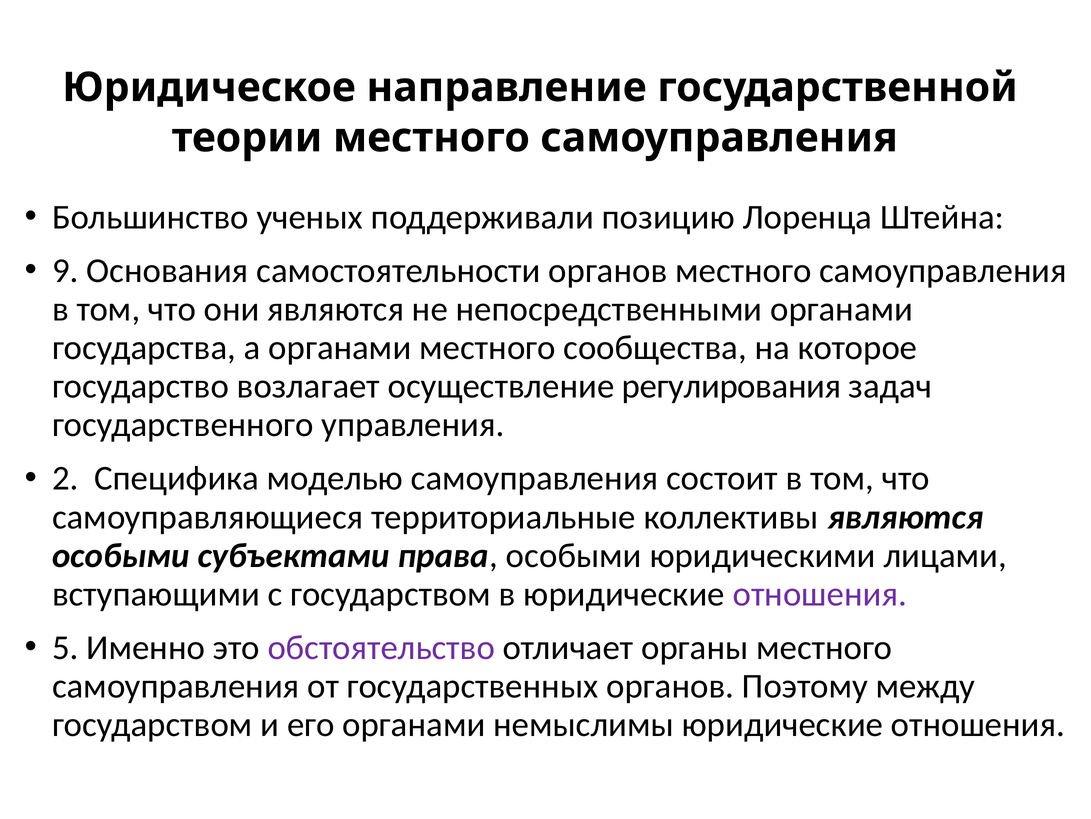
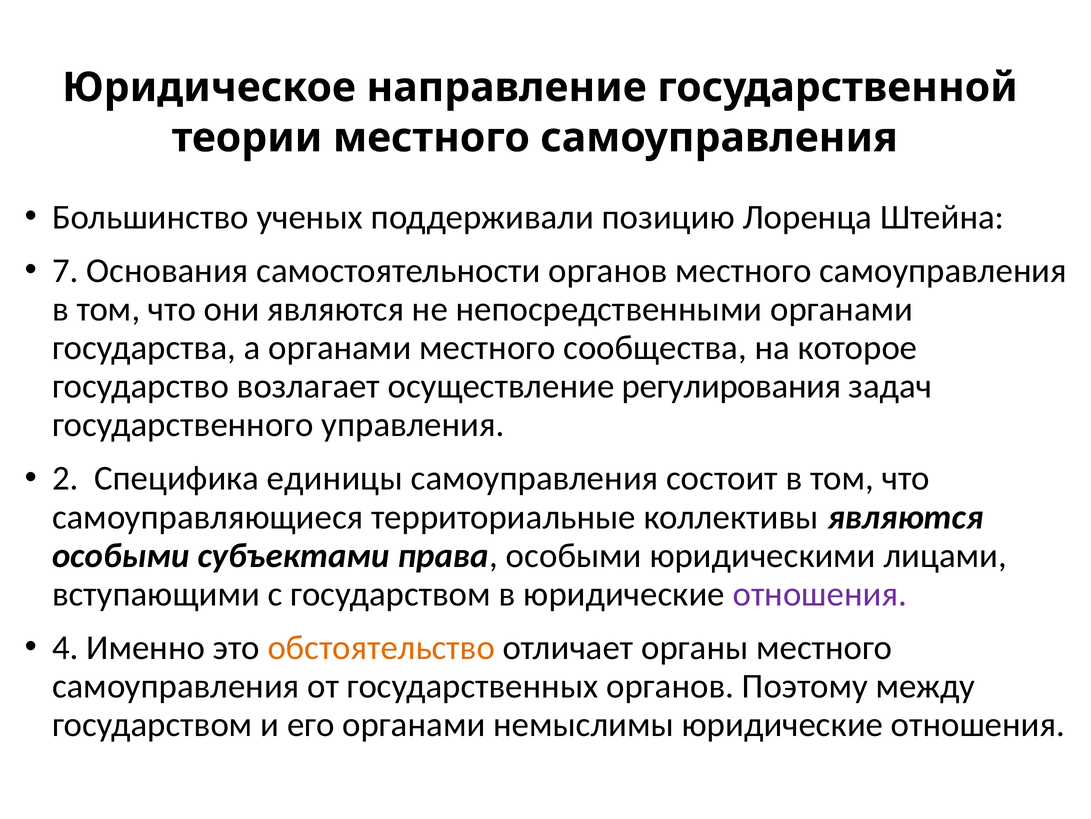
9: 9 -> 7 (65, 270)
моделью: моделью -> единицы (335, 478)
5: 5 -> 4 (65, 647)
обстоятельство colour: purple -> orange (381, 647)
